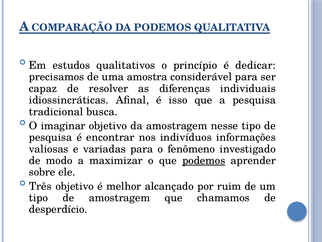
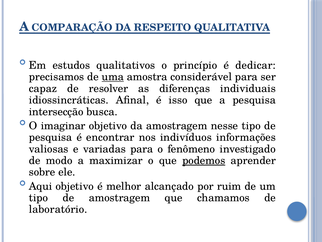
DA PODEMOS: PODEMOS -> RESPEITO (163, 27)
uma underline: none -> present (113, 77)
tradicional: tradicional -> intersecção (56, 111)
Três: Três -> Aqui (40, 186)
desperdício: desperdício -> laboratório (58, 209)
